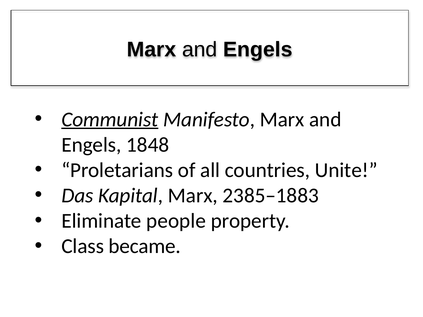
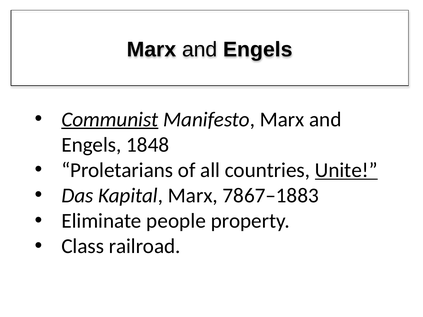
Unite underline: none -> present (346, 170)
2385–1883: 2385–1883 -> 7867–1883 (271, 196)
became: became -> railroad (145, 246)
